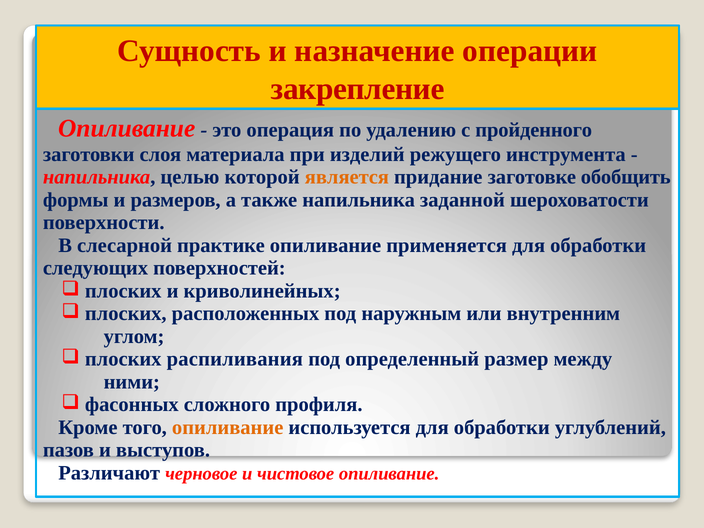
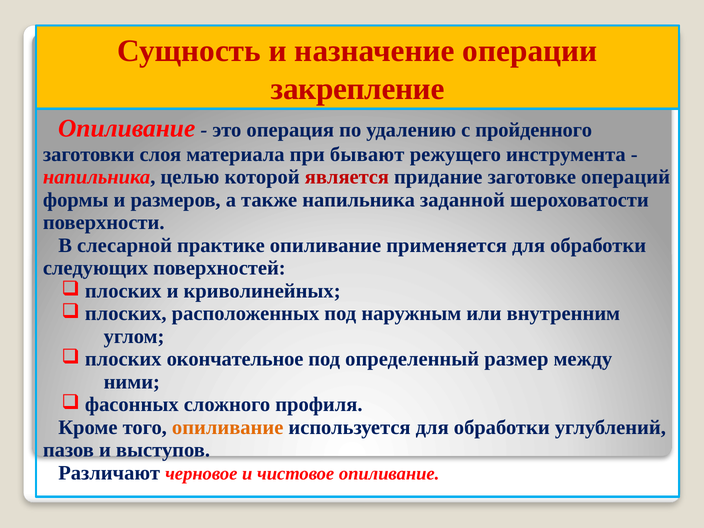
изделий: изделий -> бывают (367, 154)
является colour: orange -> red (347, 177)
обобщить: обобщить -> операций (626, 177)
распиливания: распиливания -> окончательное (235, 359)
